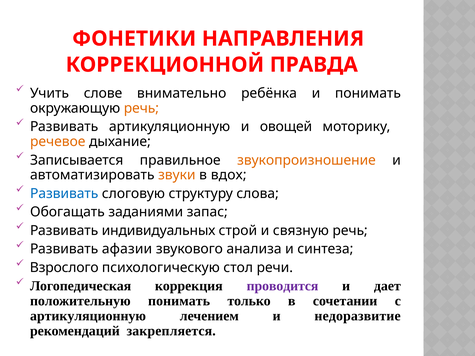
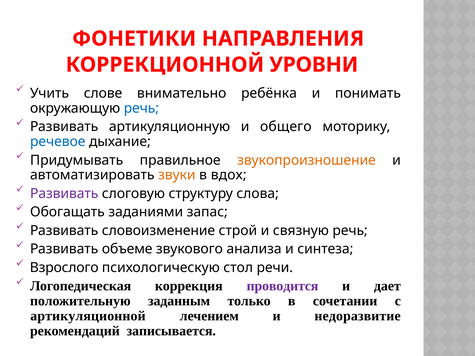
ПРАВДА: ПРАВДА -> УРОВНИ (314, 65)
речь colour: orange -> blue (141, 108)
овощей: овощей -> общего (286, 127)
речевое colour: orange -> blue (58, 142)
Записывается: Записывается -> Придумывать (77, 160)
Развивать colour: blue -> purple (64, 194)
индивидуальных: индивидуальных -> словоизменение (158, 231)
афазии: афазии -> объеме (127, 249)
положительную понимать: понимать -> заданным (179, 301)
артикуляционную: артикуляционную -> артикуляционной (88, 316)
закрепляется: закрепляется -> записывается (171, 331)
